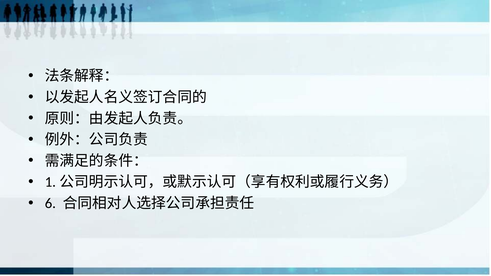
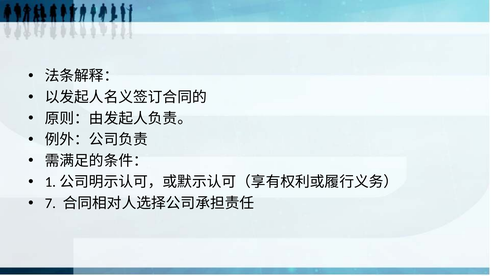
6: 6 -> 7 (50, 203)
